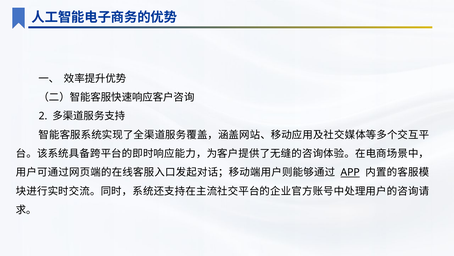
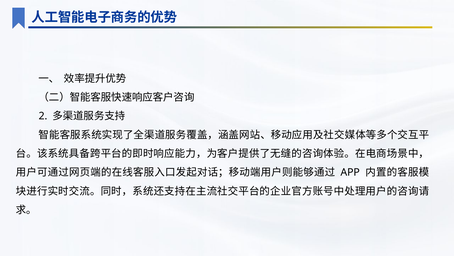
APP underline: present -> none (350, 172)
